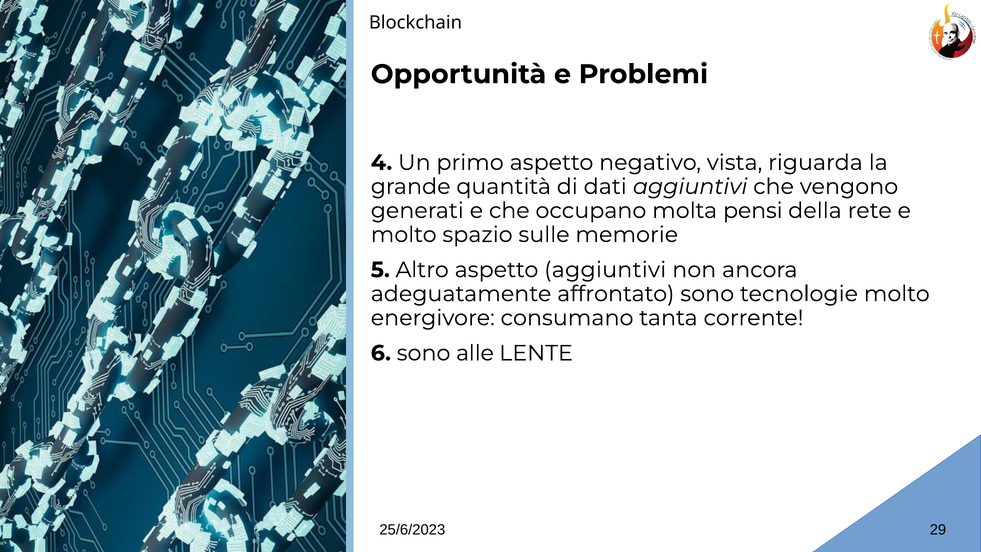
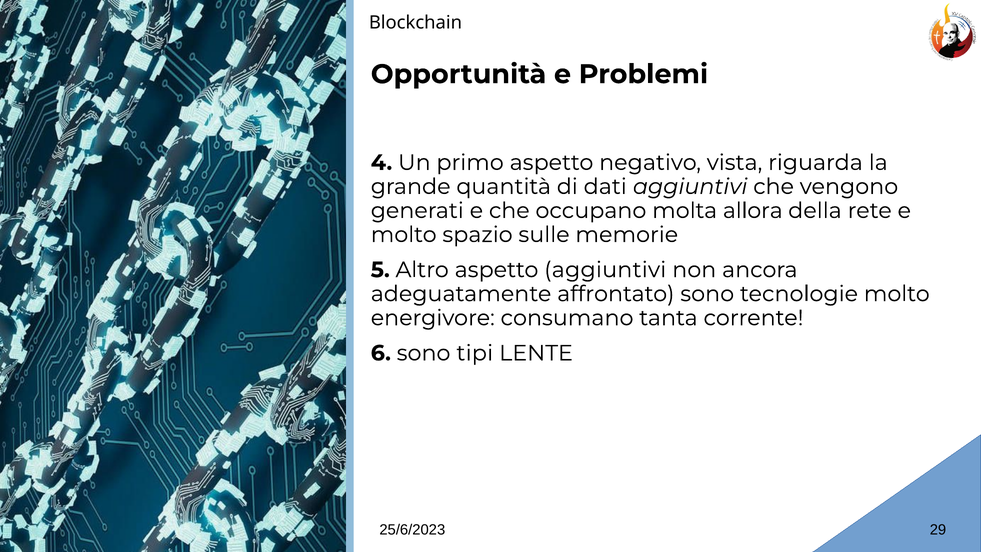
pensi: pensi -> allora (753, 211)
alle: alle -> tipi (475, 353)
